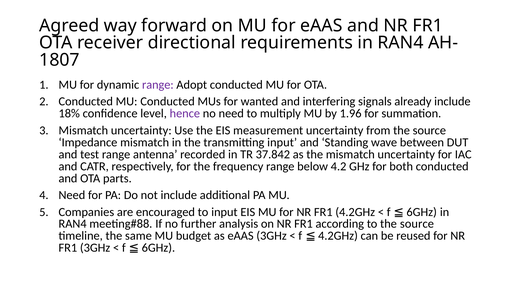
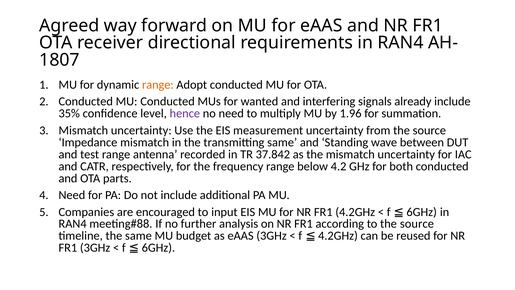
range colour: purple -> orange (158, 85)
18%: 18% -> 35% (69, 113)
transmitting input: input -> same (282, 142)
